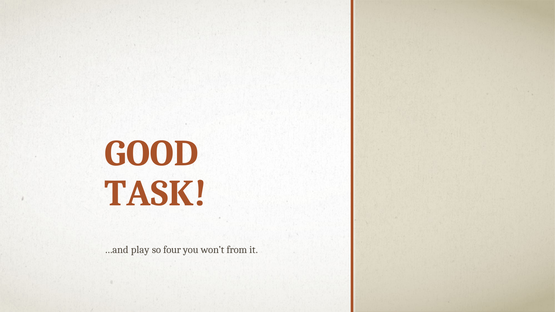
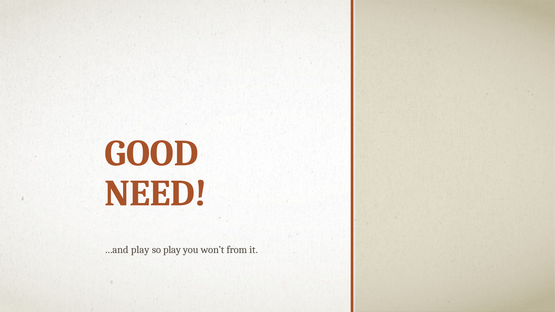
TASK: TASK -> NEED (156, 193)
so four: four -> play (172, 250)
